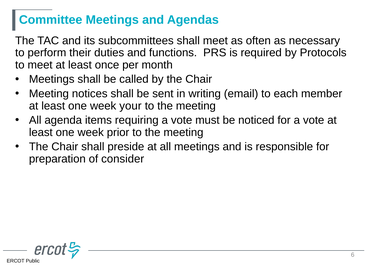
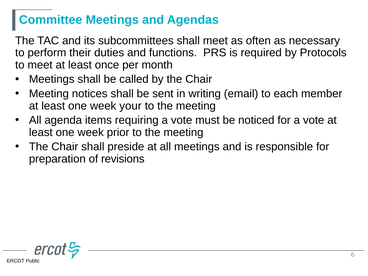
consider: consider -> revisions (123, 159)
